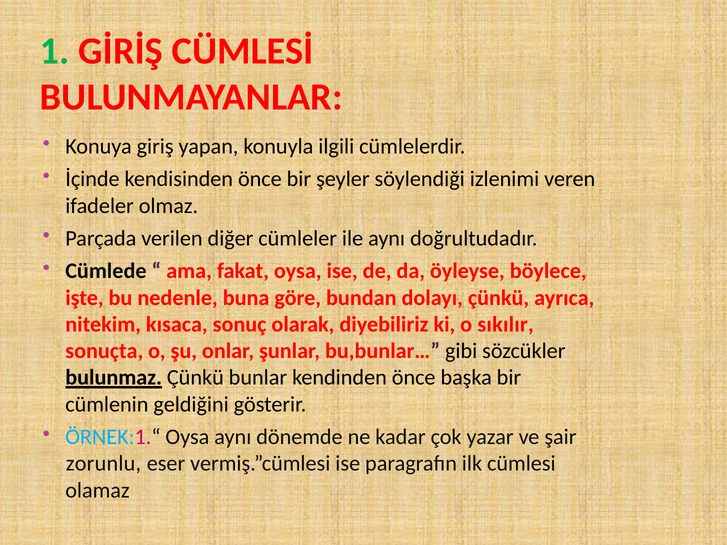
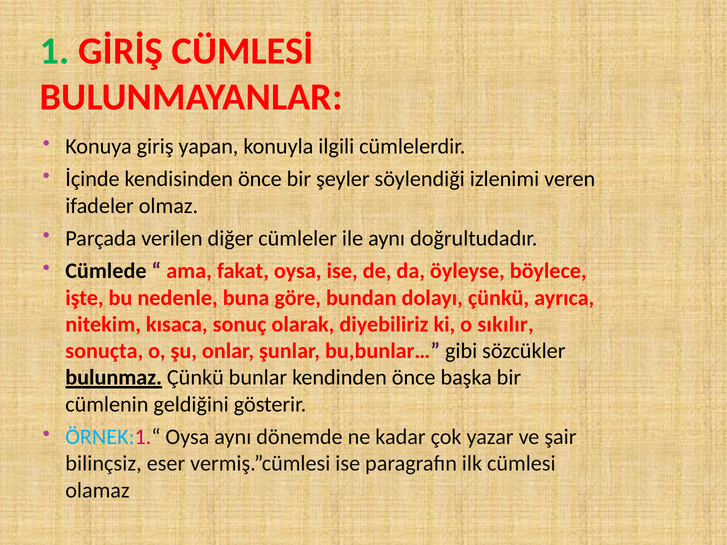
zorunlu: zorunlu -> bilinçsiz (104, 464)
